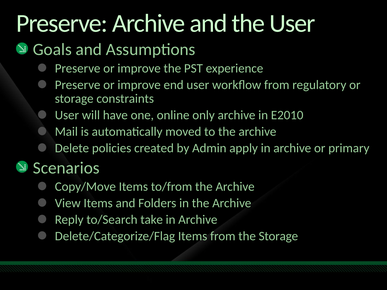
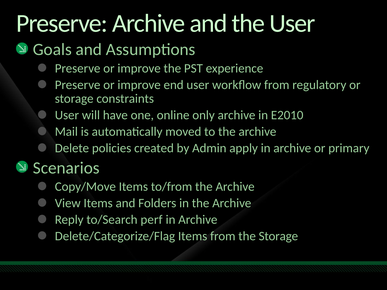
take: take -> perf (152, 220)
